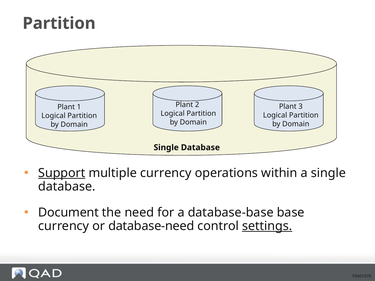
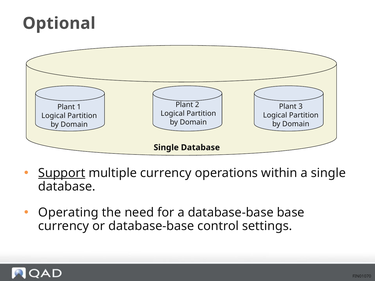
Partition: Partition -> Optional (59, 23)
Document: Document -> Operating (68, 213)
or database-need: database-need -> database-base (151, 226)
settings underline: present -> none (267, 226)
